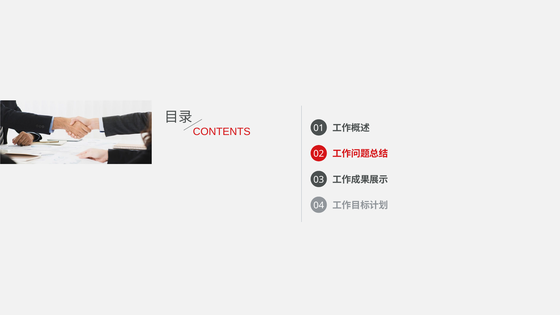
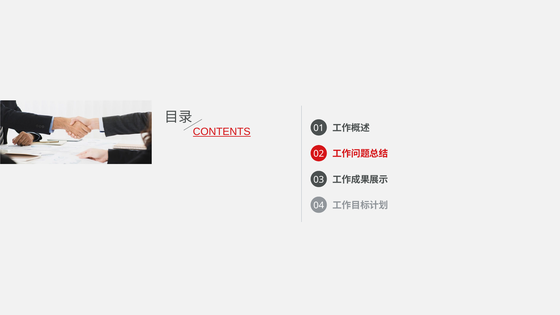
CONTENTS underline: none -> present (222, 132)
